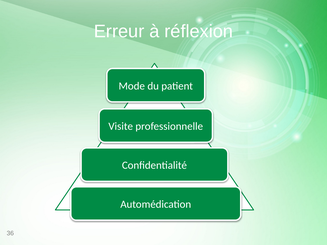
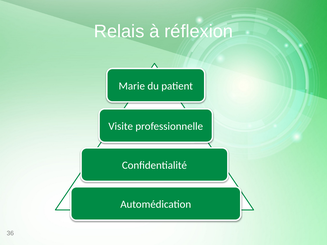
Erreur: Erreur -> Relais (119, 32)
Mode: Mode -> Marie (132, 86)
